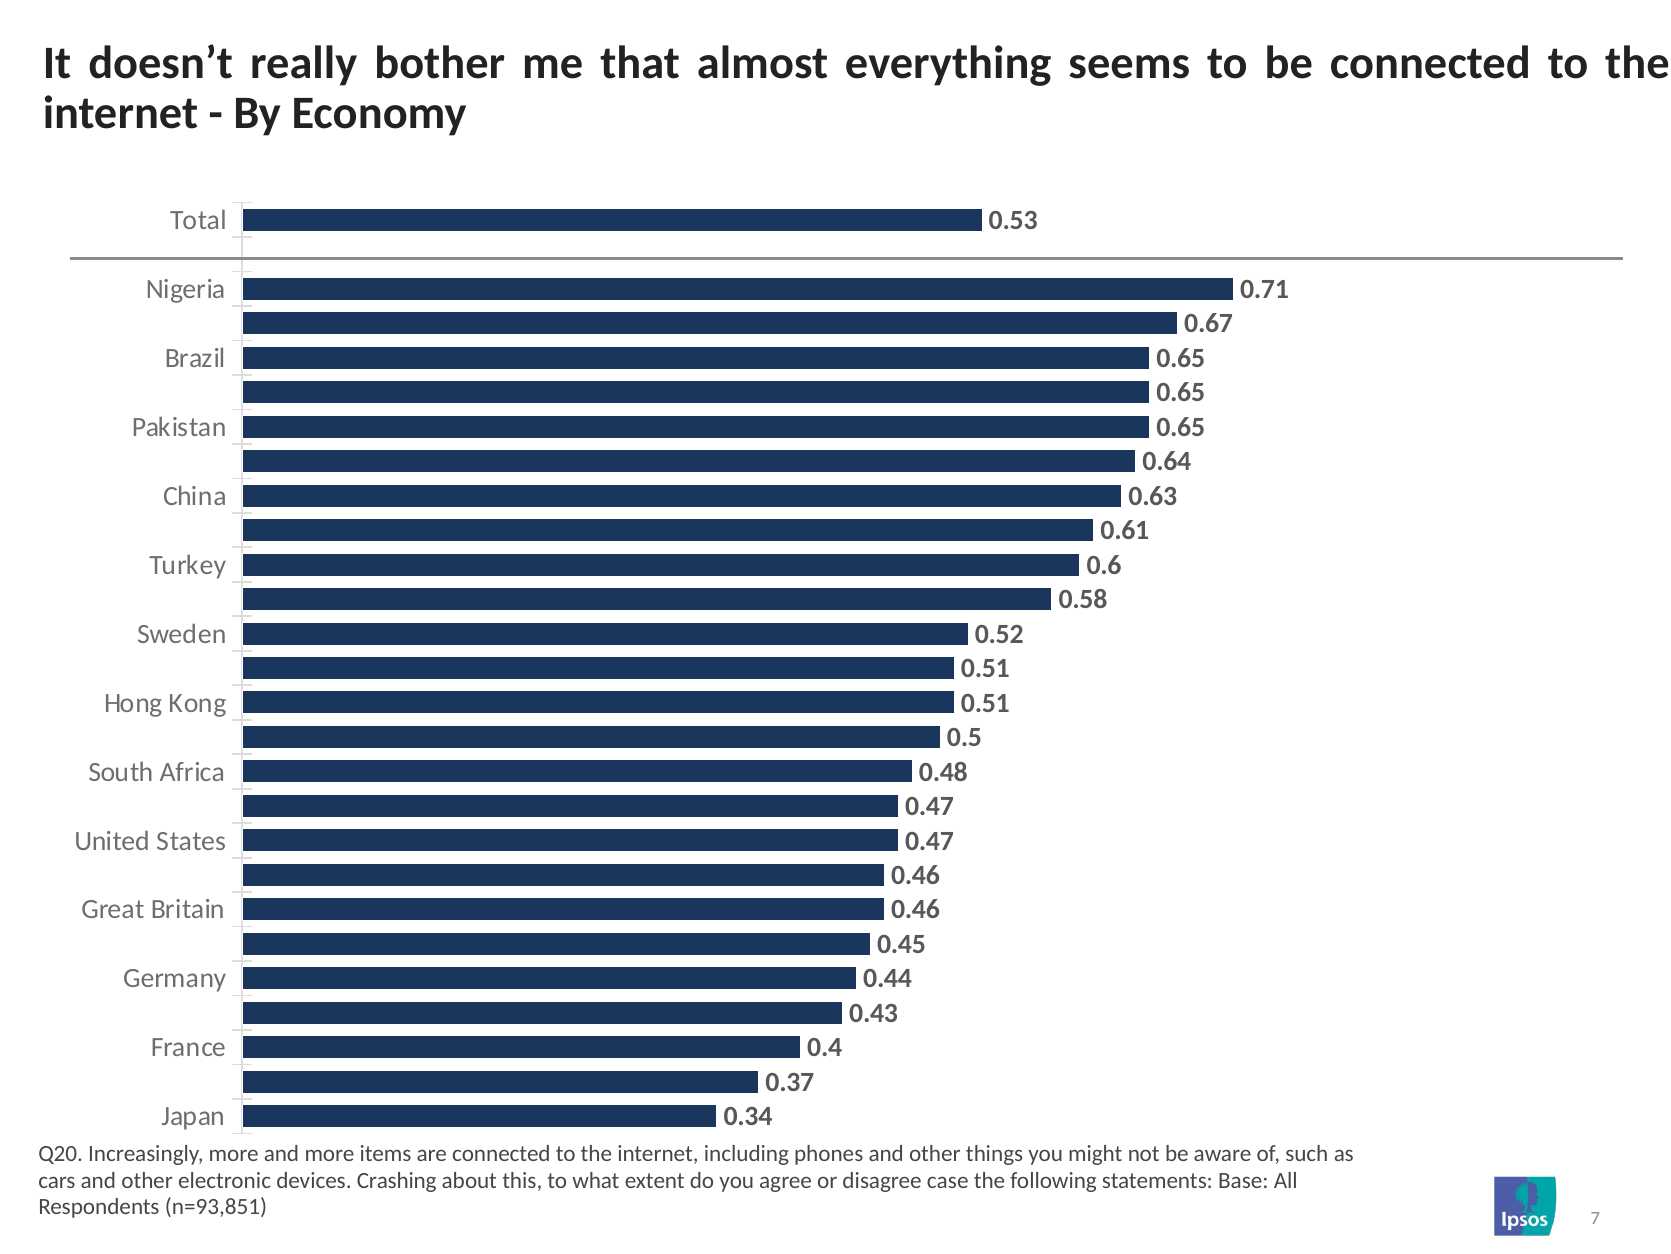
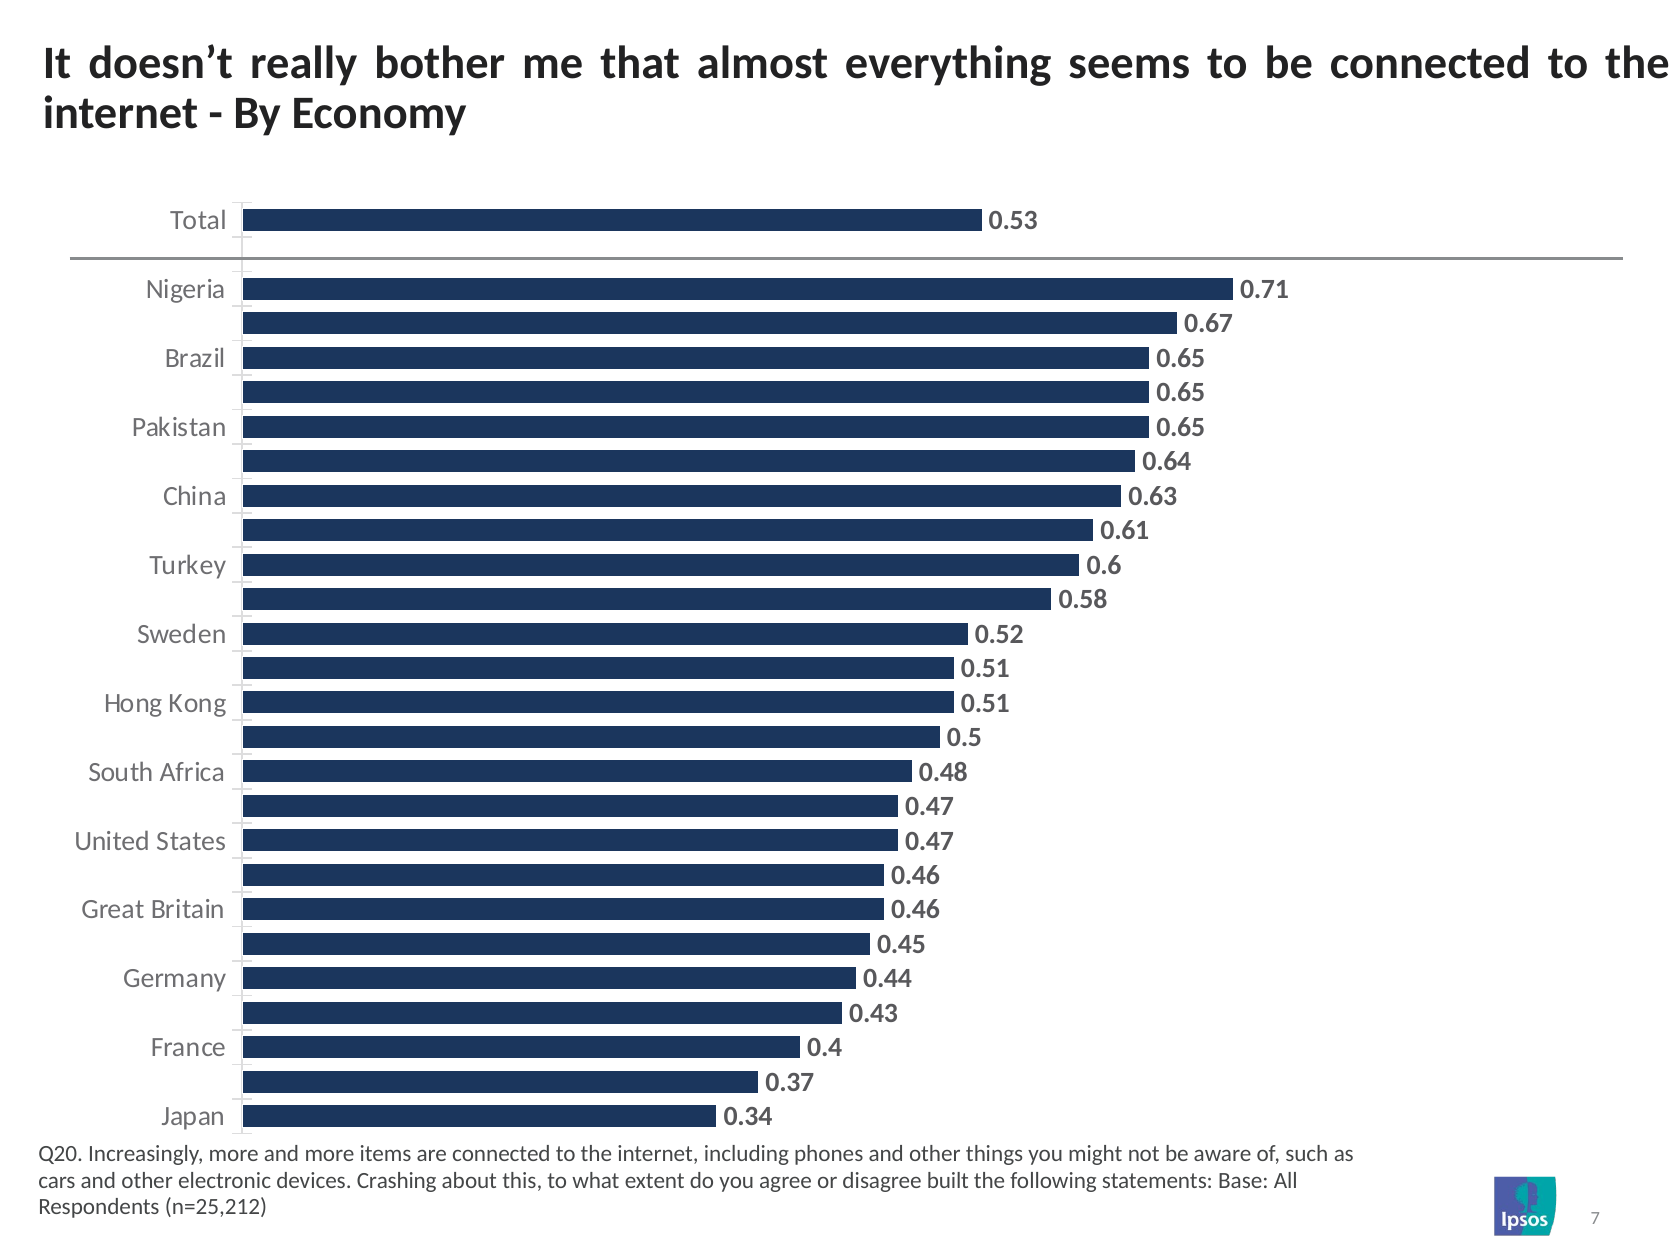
case: case -> built (948, 1180)
n=93,851: n=93,851 -> n=25,212 (216, 1206)
